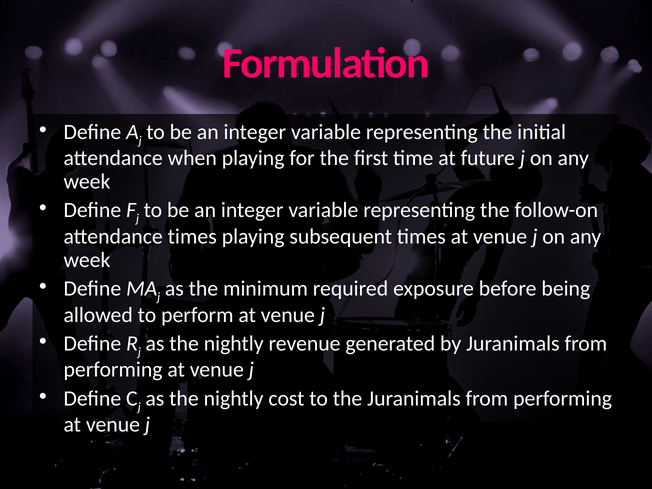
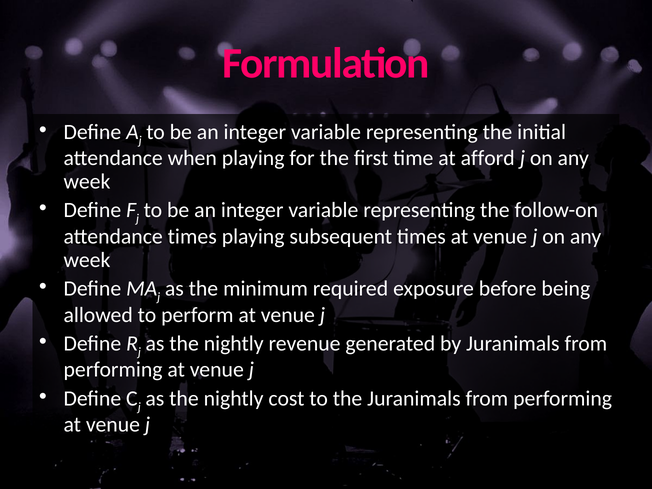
future: future -> afford (488, 158)
